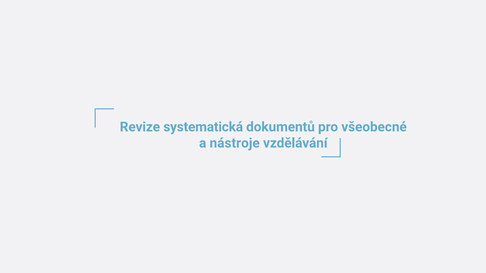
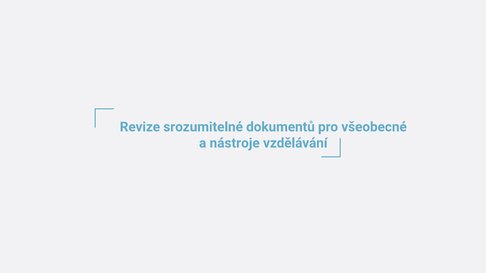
systematická: systematická -> srozumitelné (203, 127)
